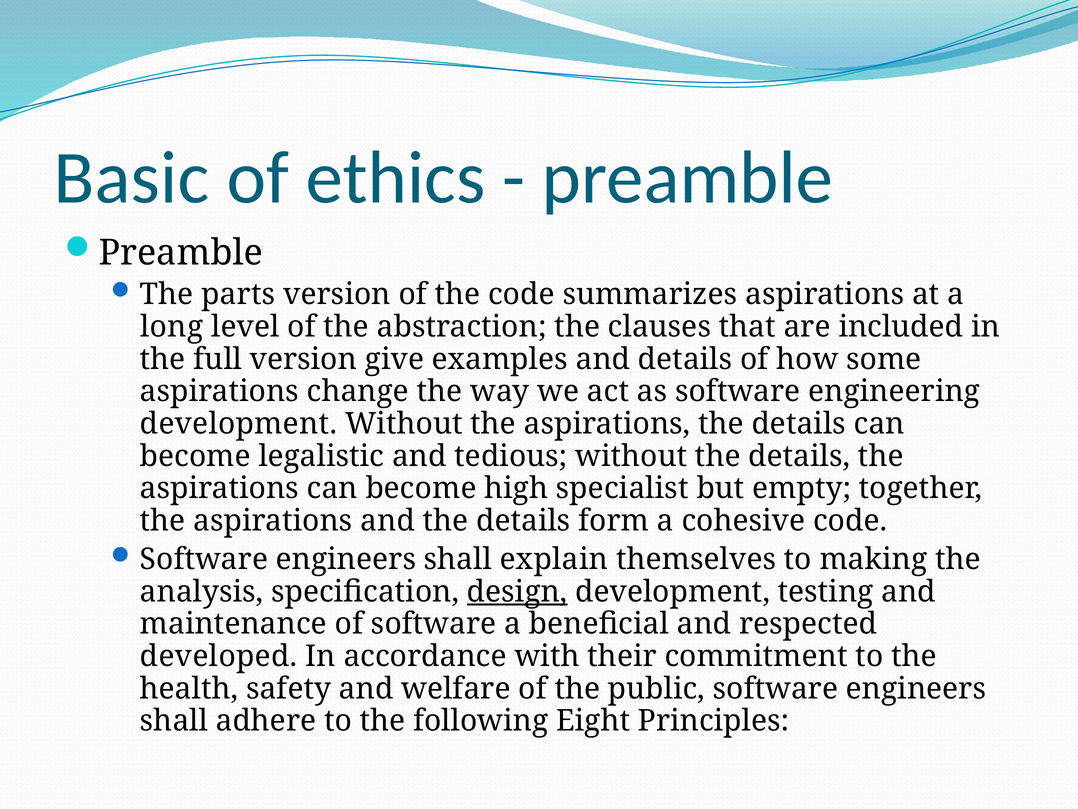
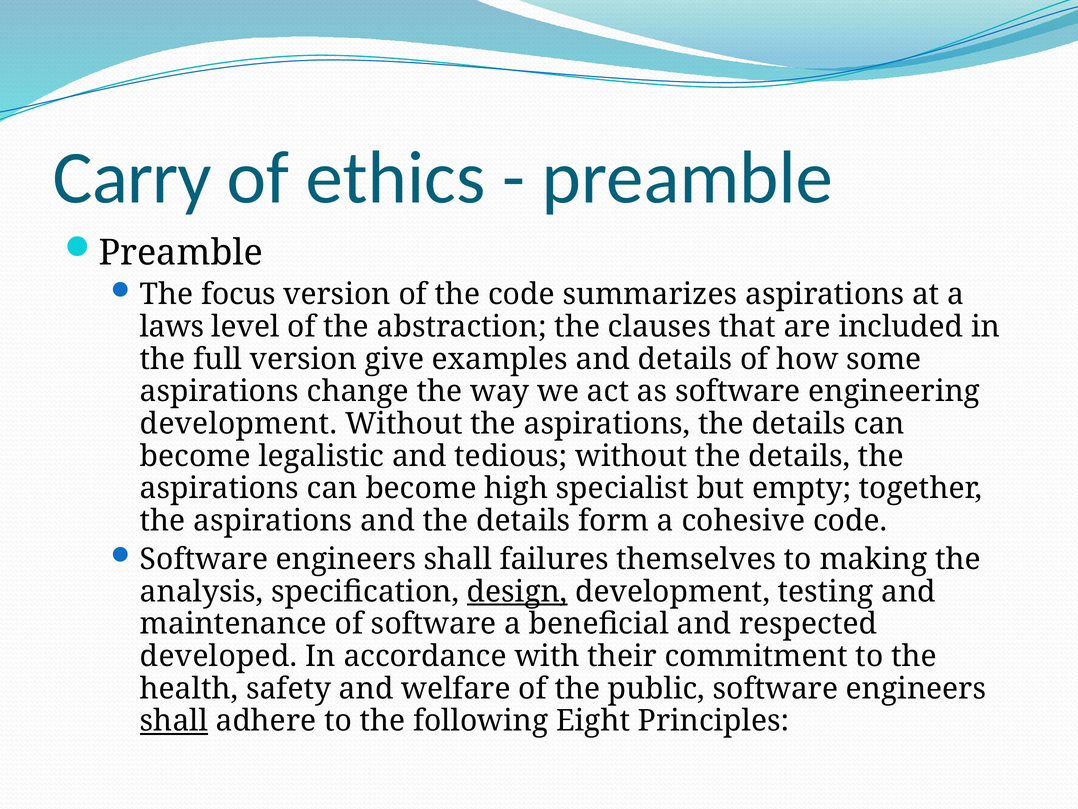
Basic: Basic -> Carry (132, 178)
parts: parts -> focus (239, 294)
long: long -> laws (172, 327)
explain: explain -> failures (554, 559)
shall underline: none -> present (174, 721)
